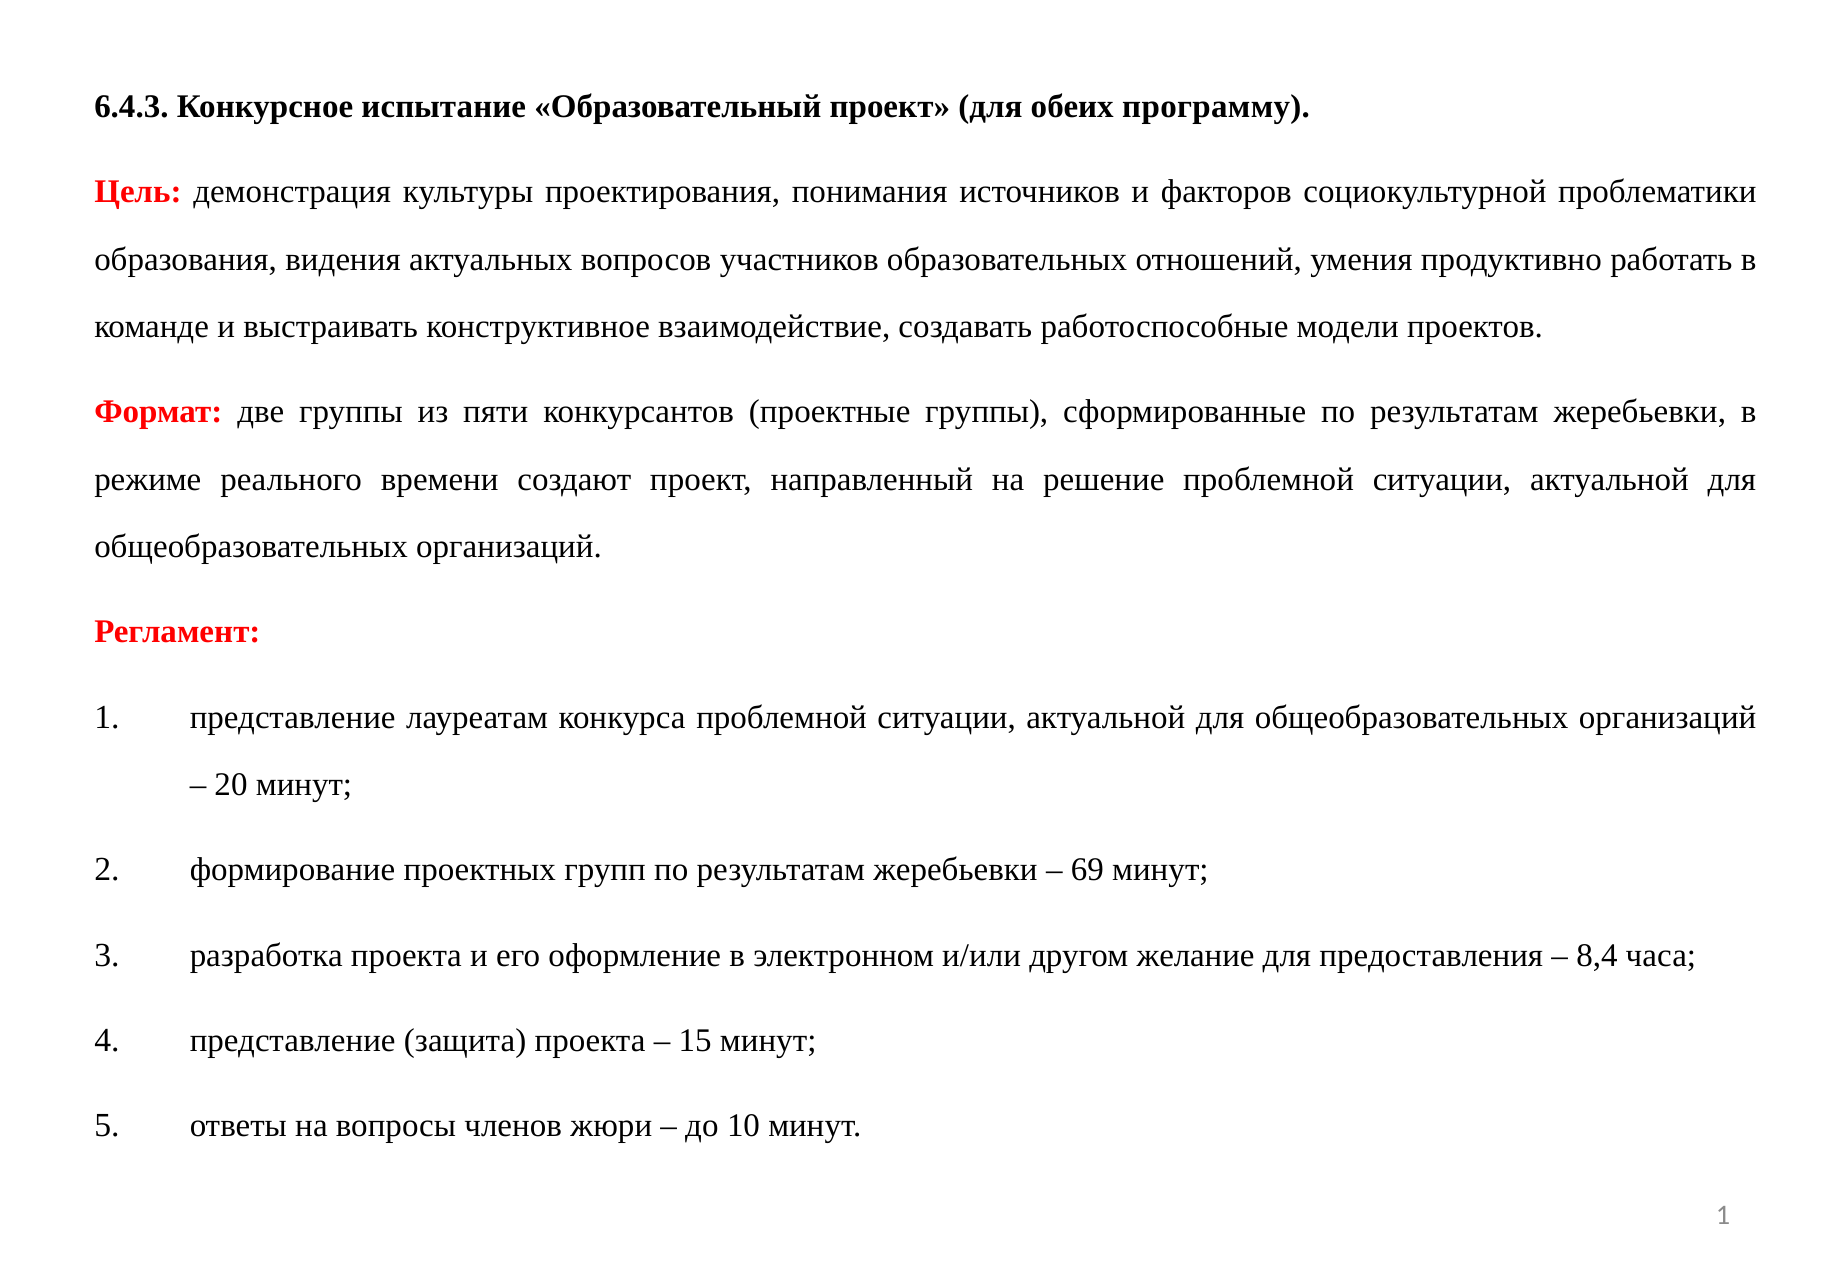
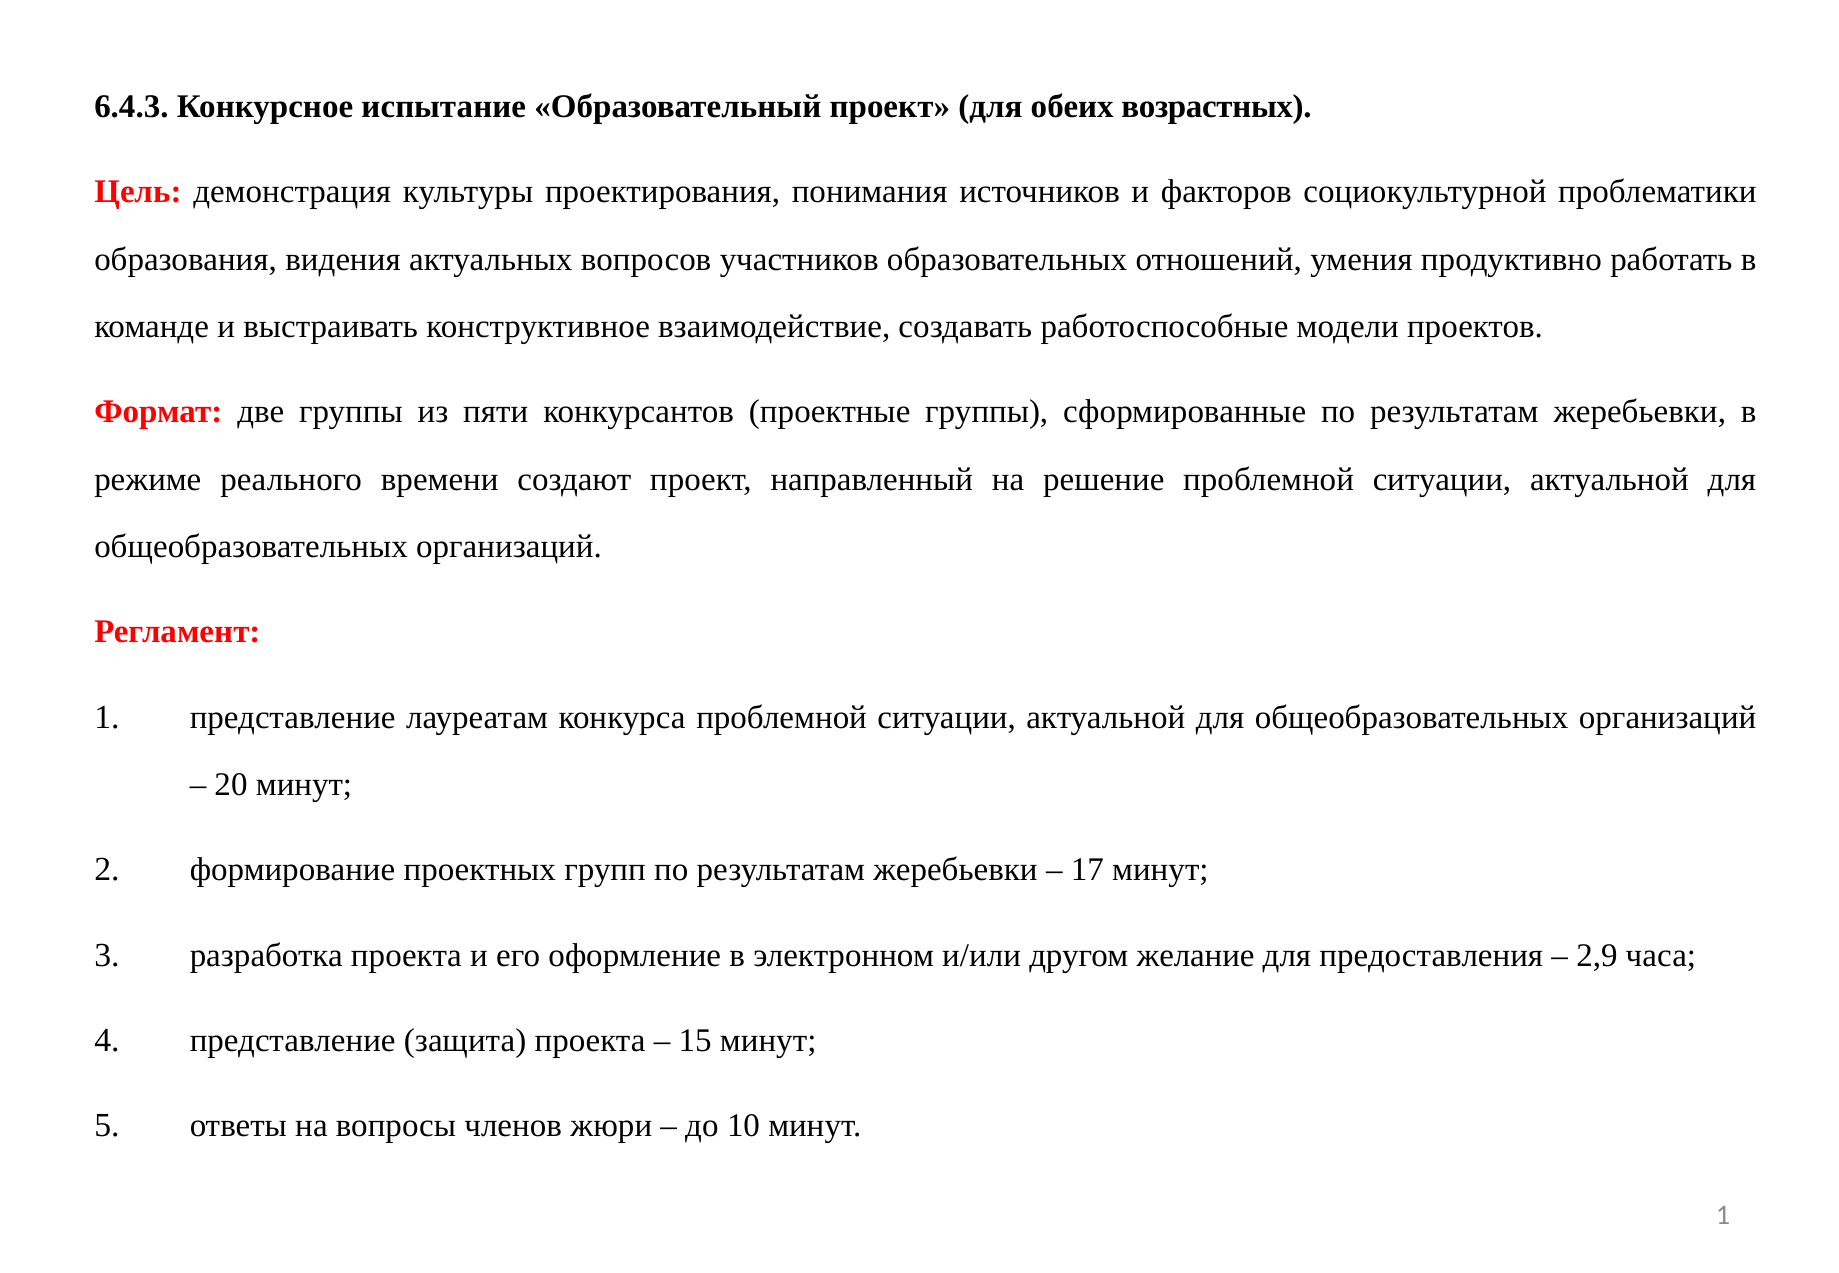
программу: программу -> возрастных (1216, 107)
69: 69 -> 17 (1087, 870)
8,4: 8,4 -> 2,9 (1597, 955)
